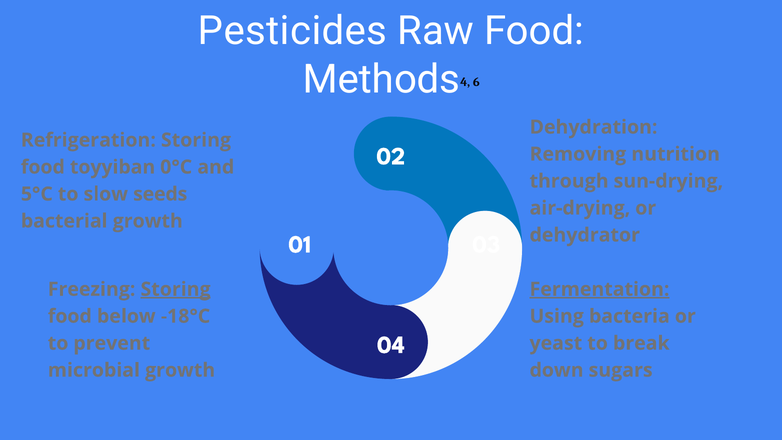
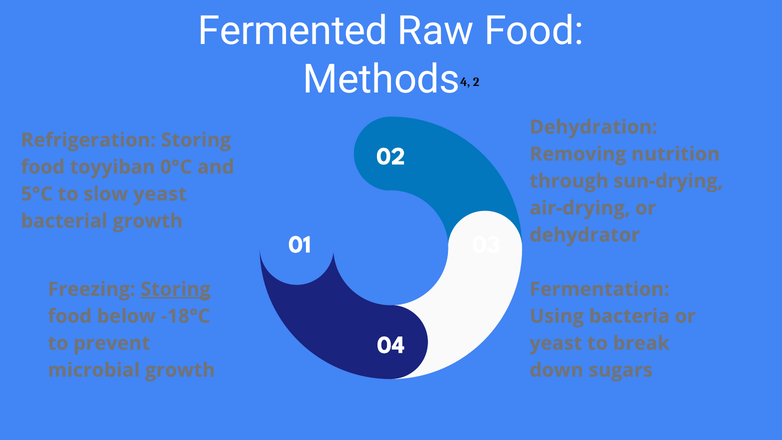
Pesticides: Pesticides -> Fermented (293, 31)
6: 6 -> 2 (476, 82)
slow seeds: seeds -> yeast (160, 194)
Fermentation underline: present -> none (600, 289)
